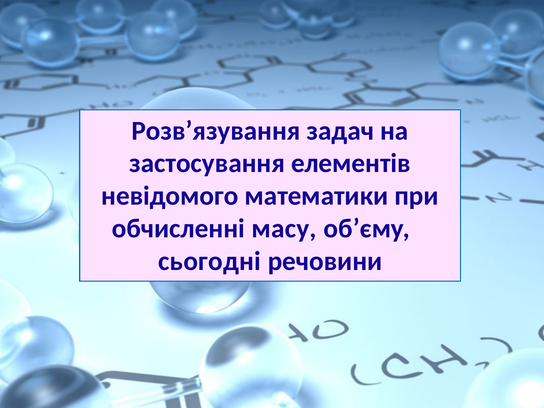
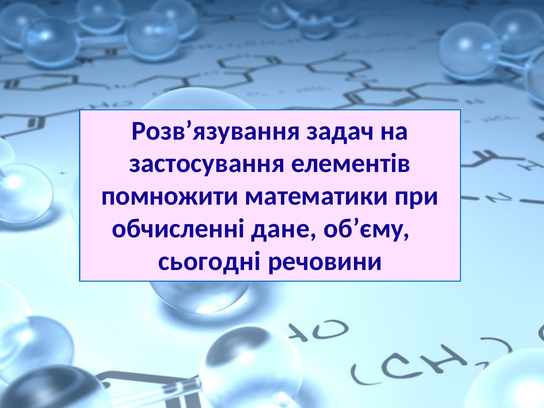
невідомого: невідомого -> помножити (170, 196)
масу: масу -> дане (284, 229)
